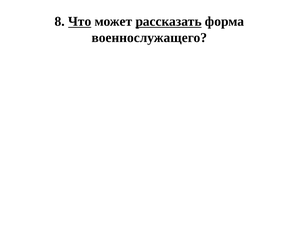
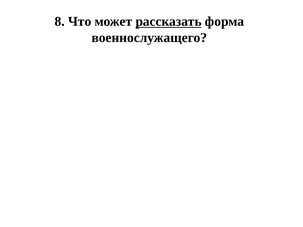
Что underline: present -> none (80, 22)
